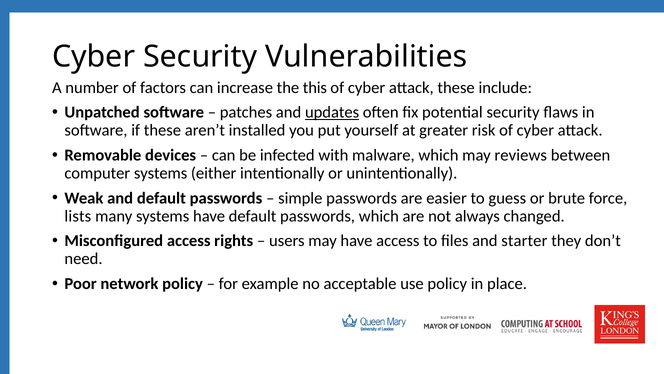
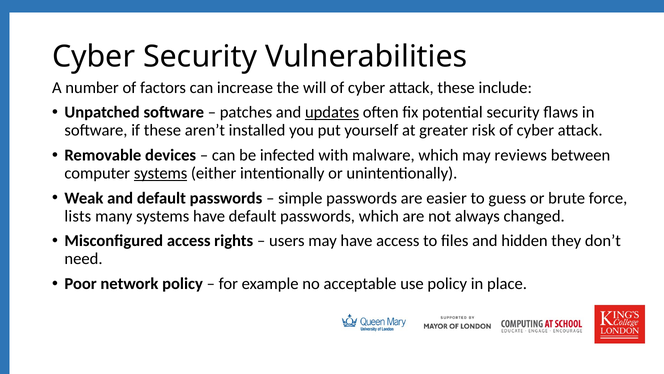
this: this -> will (315, 88)
systems underline: none -> present (161, 173)
starter: starter -> hidden (524, 241)
